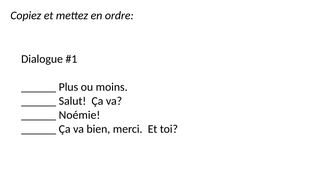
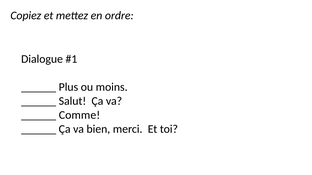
Noémie: Noémie -> Comme (79, 115)
